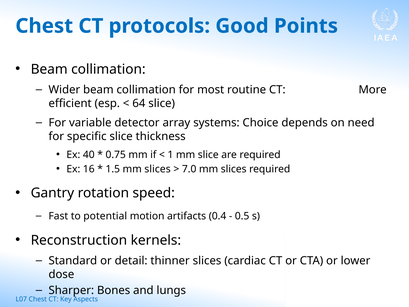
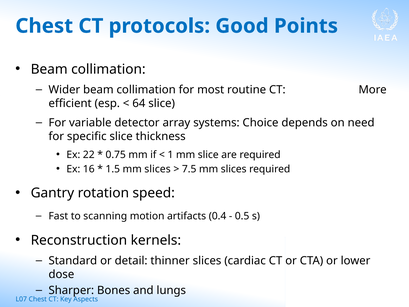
40: 40 -> 22 (89, 155)
7.0: 7.0 -> 7.5 (189, 169)
potential: potential -> scanning (105, 216)
